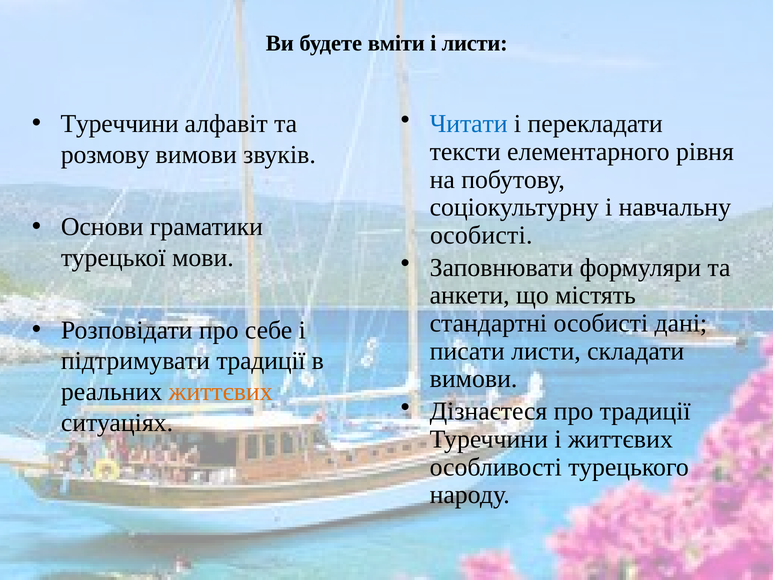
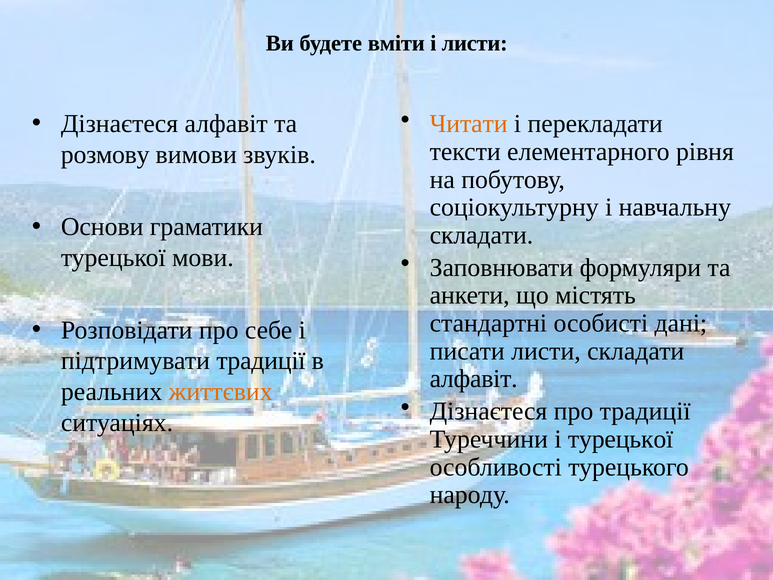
Читати colour: blue -> orange (469, 124)
Туреччини: Туреччини -> Дізнаєтеся (120, 124)
особисті: особисті -> складати (481, 235)
вимови: вимови -> алфавіт (474, 379)
і життєвих: життєвих -> турецької (621, 439)
